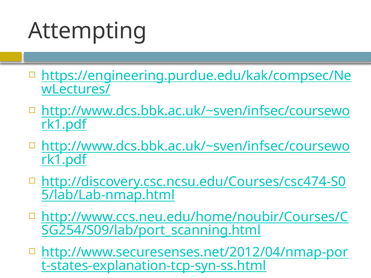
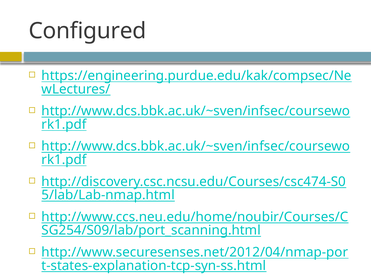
Attempting: Attempting -> Configured (87, 31)
